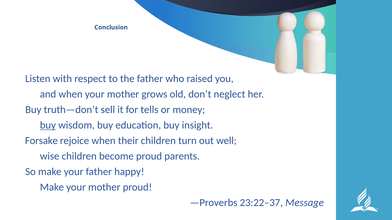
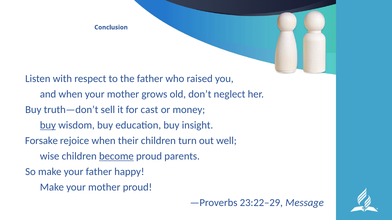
tells: tells -> cast (149, 110)
become underline: none -> present (116, 157)
23:22–37: 23:22–37 -> 23:22–29 (261, 203)
